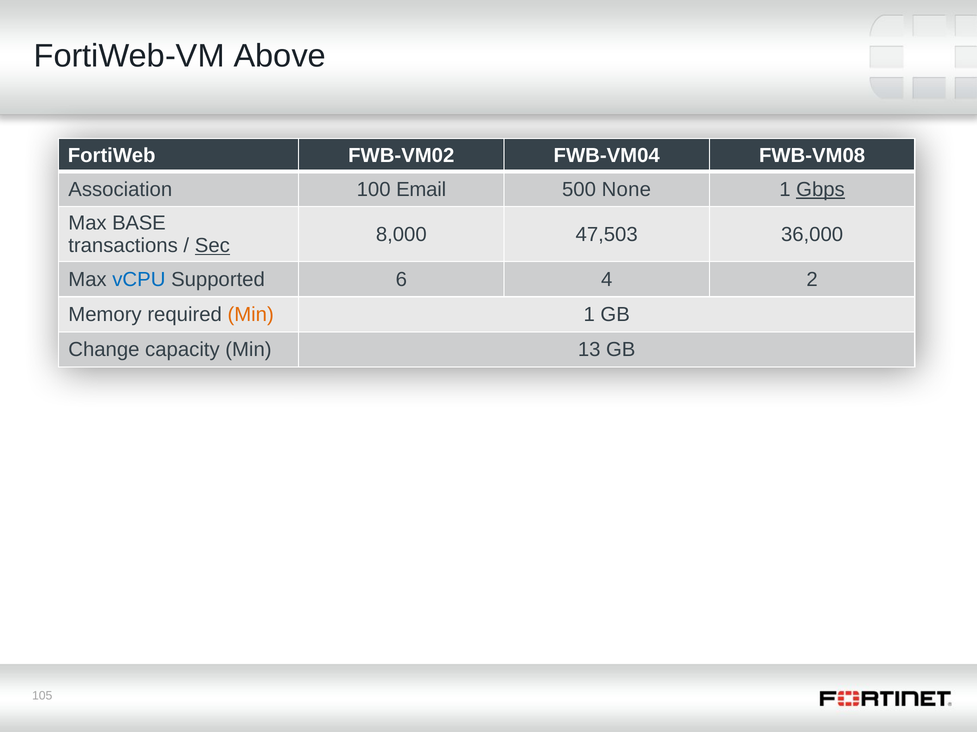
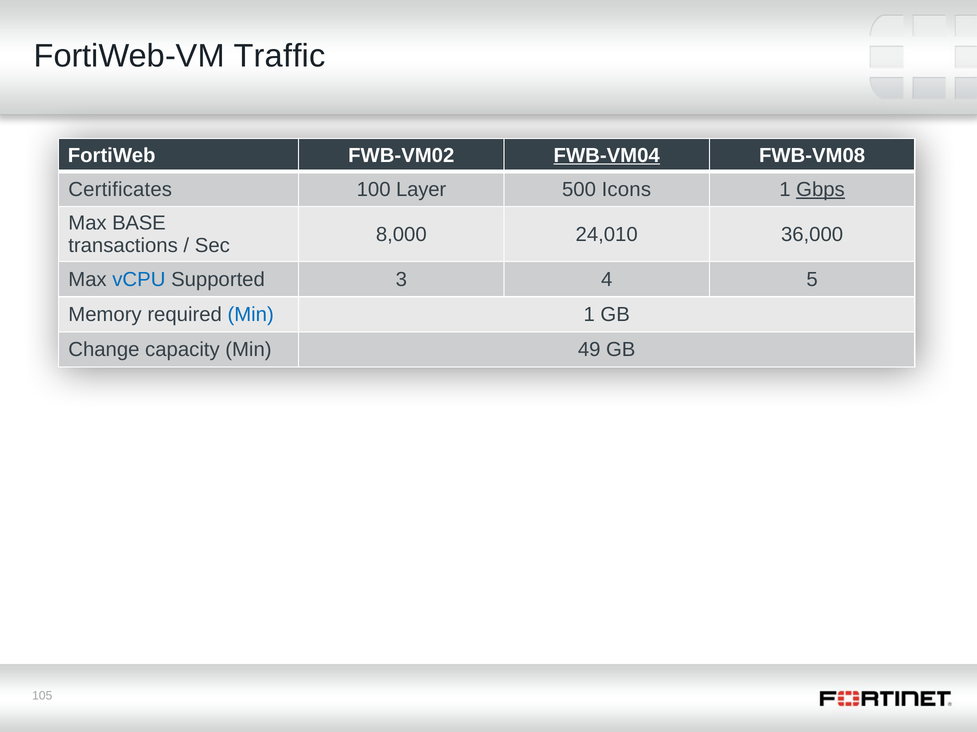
Above: Above -> Traffic (280, 56)
FWB-VM04 underline: none -> present (607, 155)
Association: Association -> Certificates (120, 190)
Email: Email -> Layer (421, 190)
None: None -> Icons (626, 190)
47,503: 47,503 -> 24,010 (607, 235)
Sec underline: present -> none (212, 246)
6: 6 -> 3 (401, 280)
2: 2 -> 5 (812, 280)
Min colour: orange -> blue (251, 315)
13: 13 -> 49 (589, 350)
